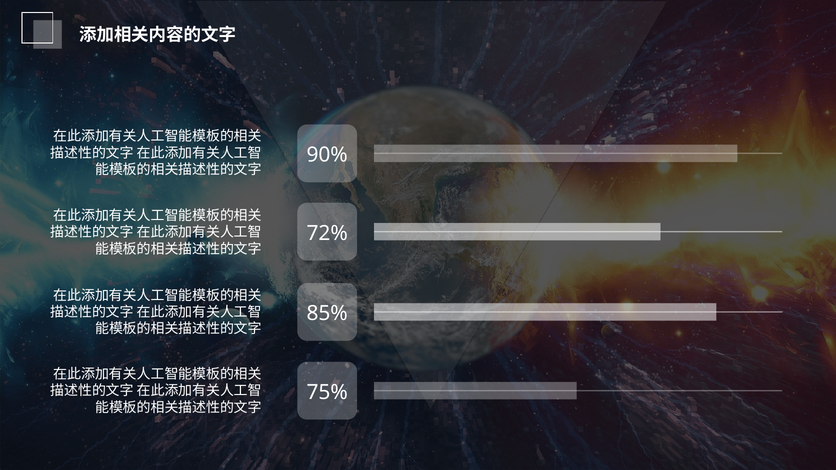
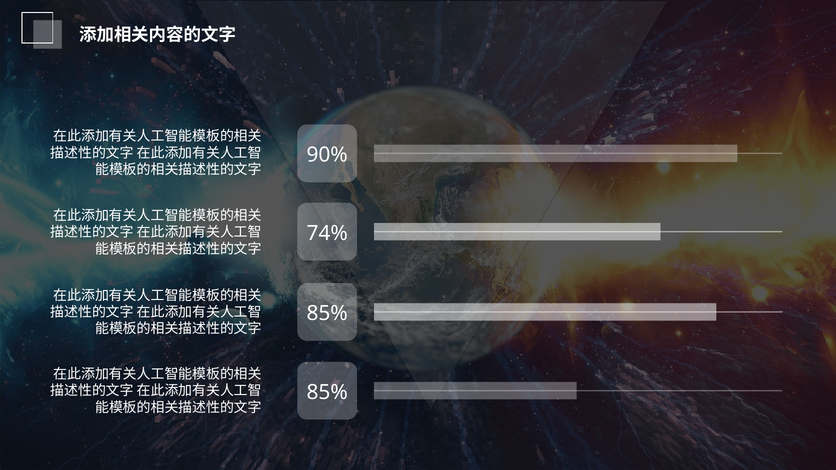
72%: 72% -> 74% (327, 233)
75%: 75% -> 85% (327, 392)
